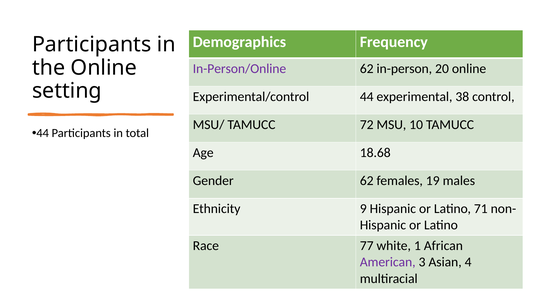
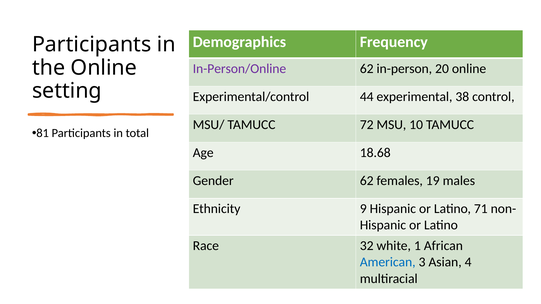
44: 44 -> 81 (43, 133)
77: 77 -> 32 (367, 246)
American colour: purple -> blue (388, 262)
